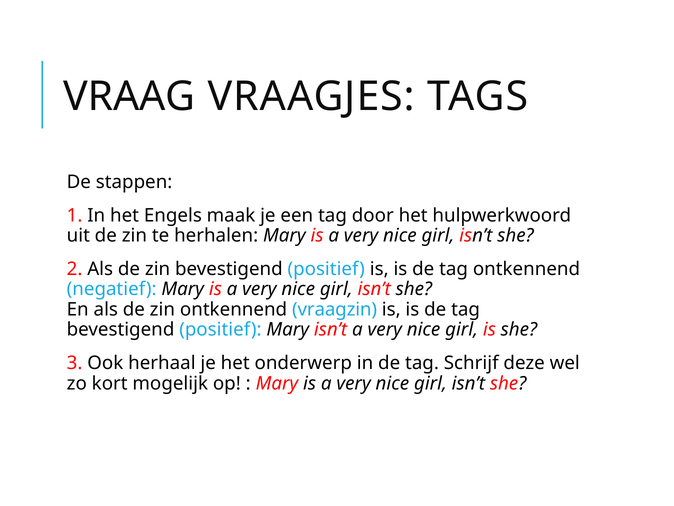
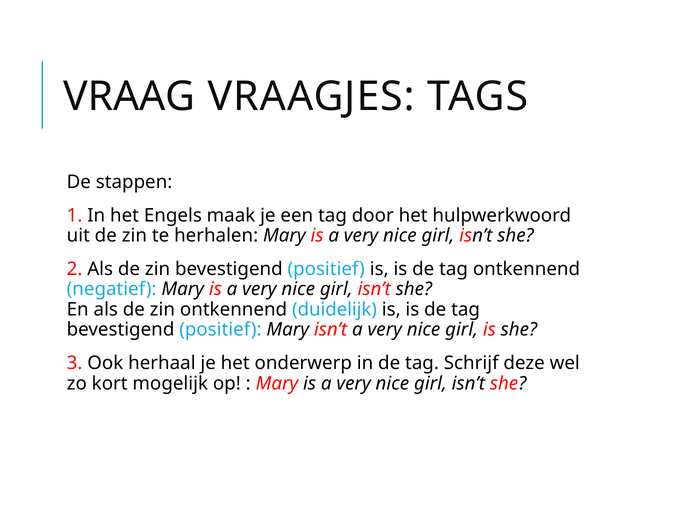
vraagzin: vraagzin -> duidelijk (335, 309)
